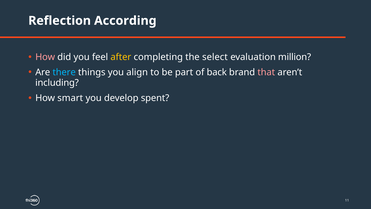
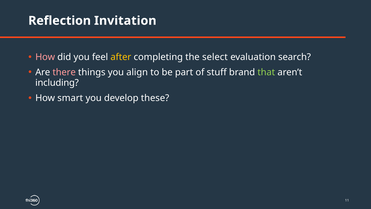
According: According -> Invitation (125, 21)
million: million -> search (295, 57)
there colour: light blue -> pink (64, 72)
back: back -> stuff (217, 72)
that colour: pink -> light green (266, 72)
spent: spent -> these (155, 98)
